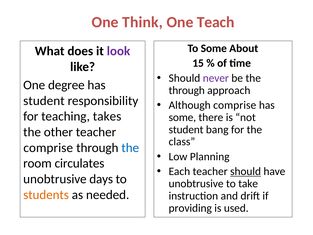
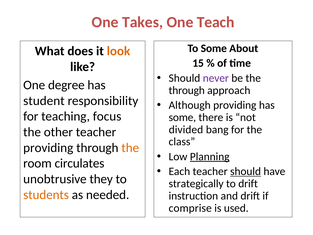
Think: Think -> Takes (143, 22)
look colour: purple -> orange (119, 51)
Although comprise: comprise -> providing (235, 105)
takes: takes -> focus (107, 116)
student: student -> divided (186, 129)
comprise: comprise -> providing (48, 148)
the colour: blue -> orange (130, 148)
Planning underline: none -> present (210, 156)
days: days -> they (101, 179)
unobtrusive: unobtrusive -> strategically (196, 183)
to take: take -> drift (248, 183)
providing: providing -> comprise (190, 208)
